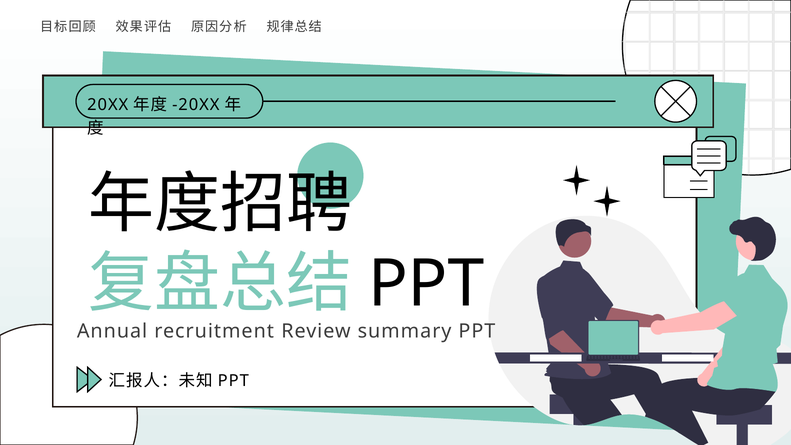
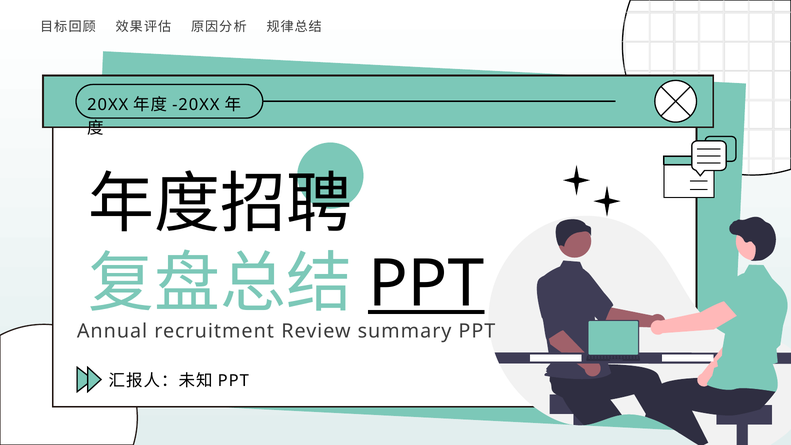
PPT underline: none -> present (426, 284)
